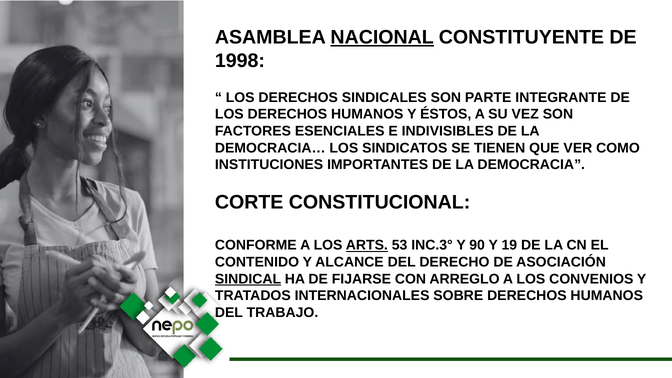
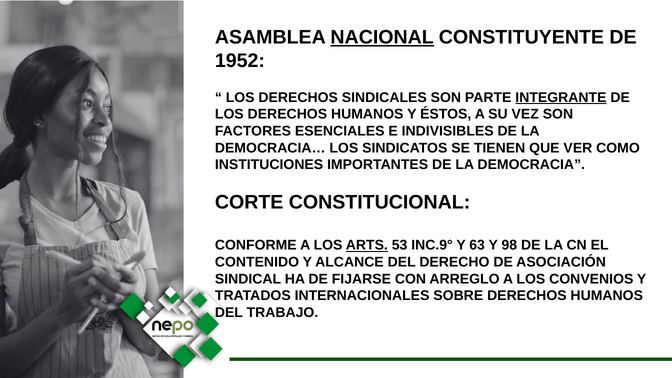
1998: 1998 -> 1952 (240, 61)
INTEGRANTE underline: none -> present (561, 97)
INC.3°: INC.3° -> INC.9° (432, 245)
90: 90 -> 63 (477, 245)
19: 19 -> 98 (509, 245)
SINDICAL underline: present -> none (248, 279)
